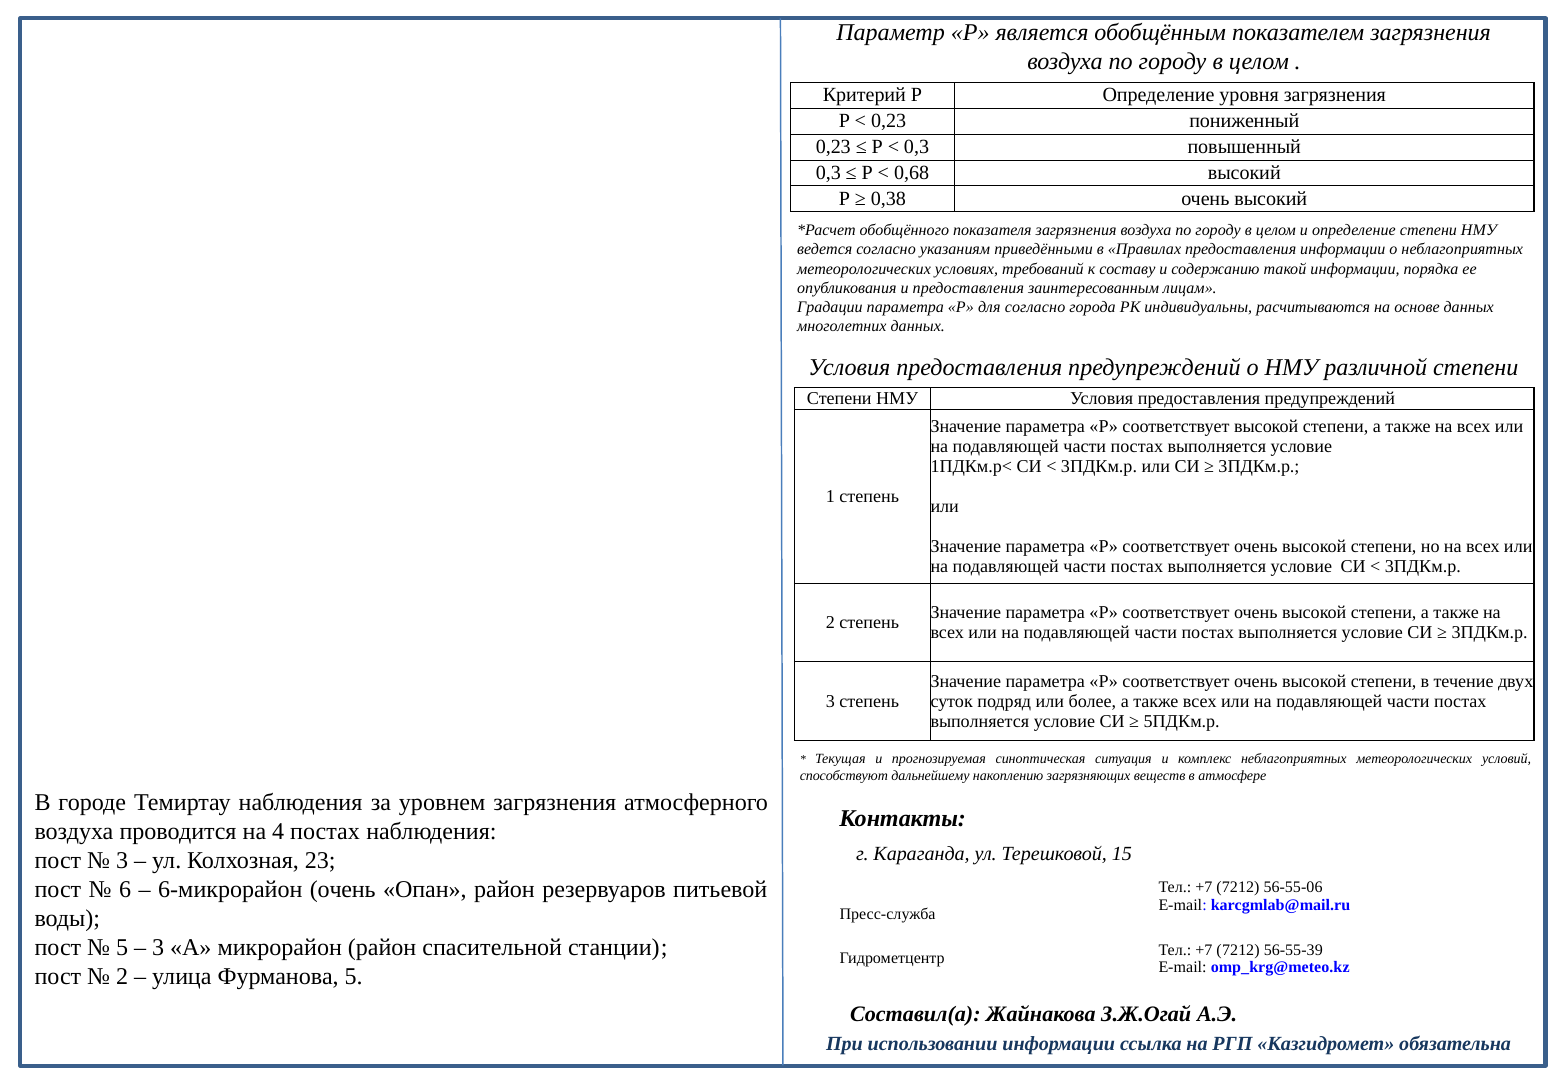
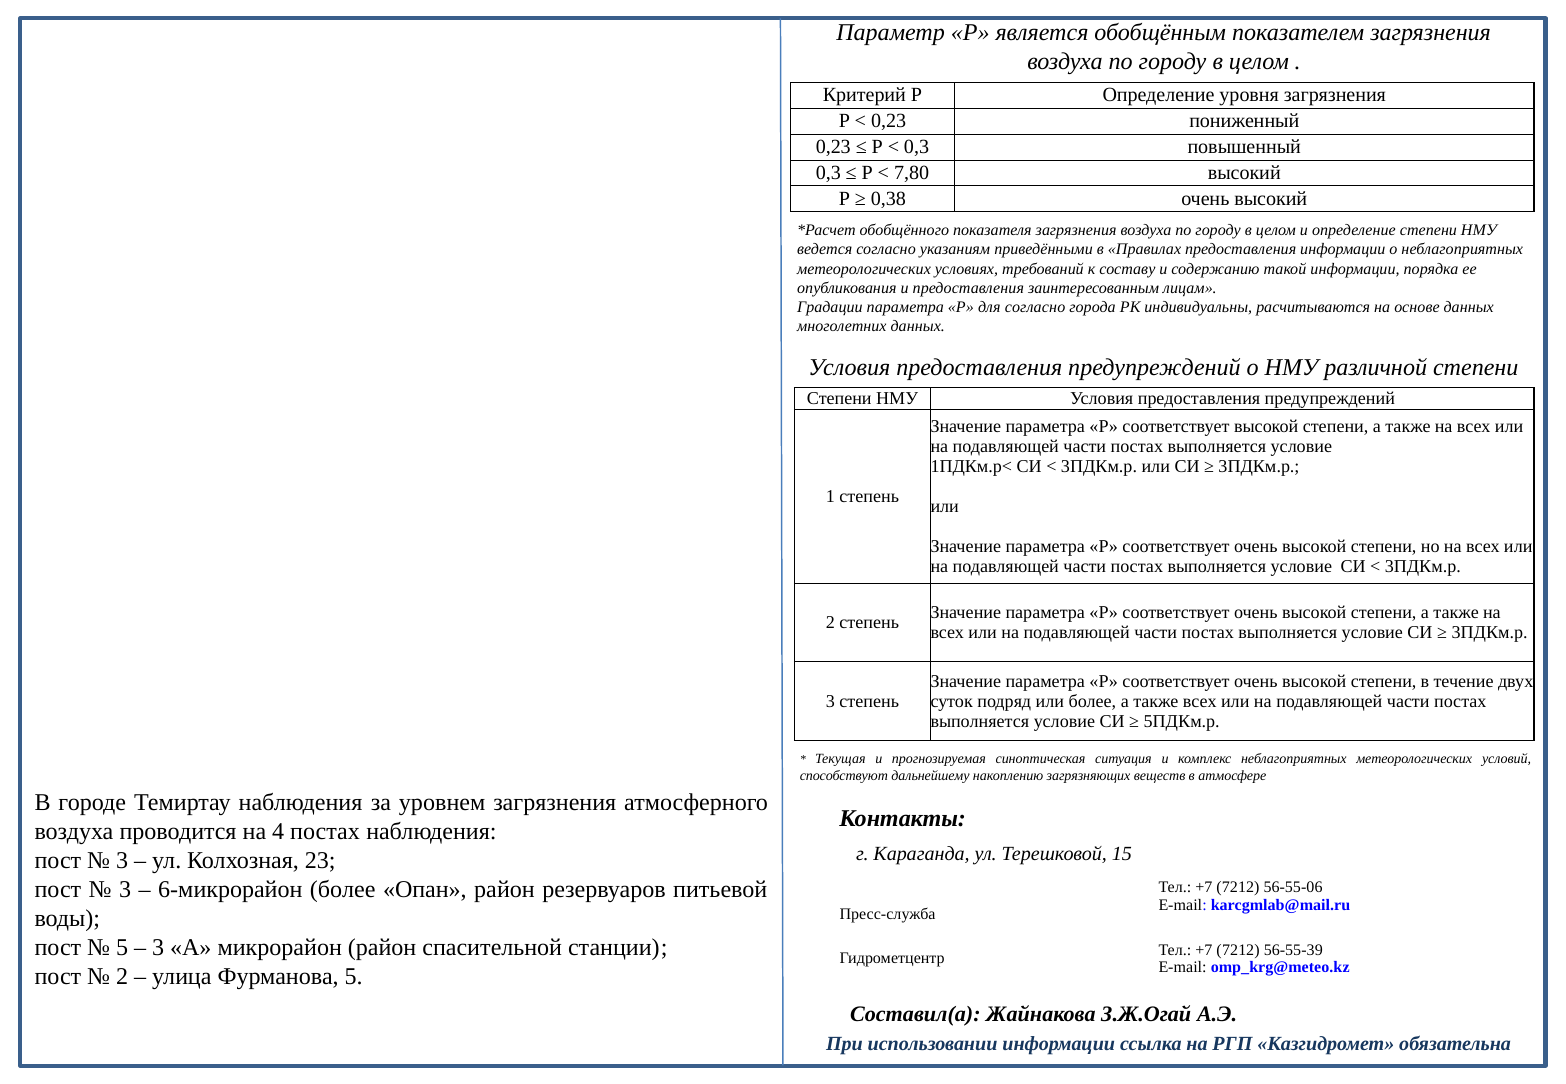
0,68: 0,68 -> 7,80 (912, 173)
6: 6 -> 3 (125, 890)
6-микрорайон очень: очень -> более (343, 890)
